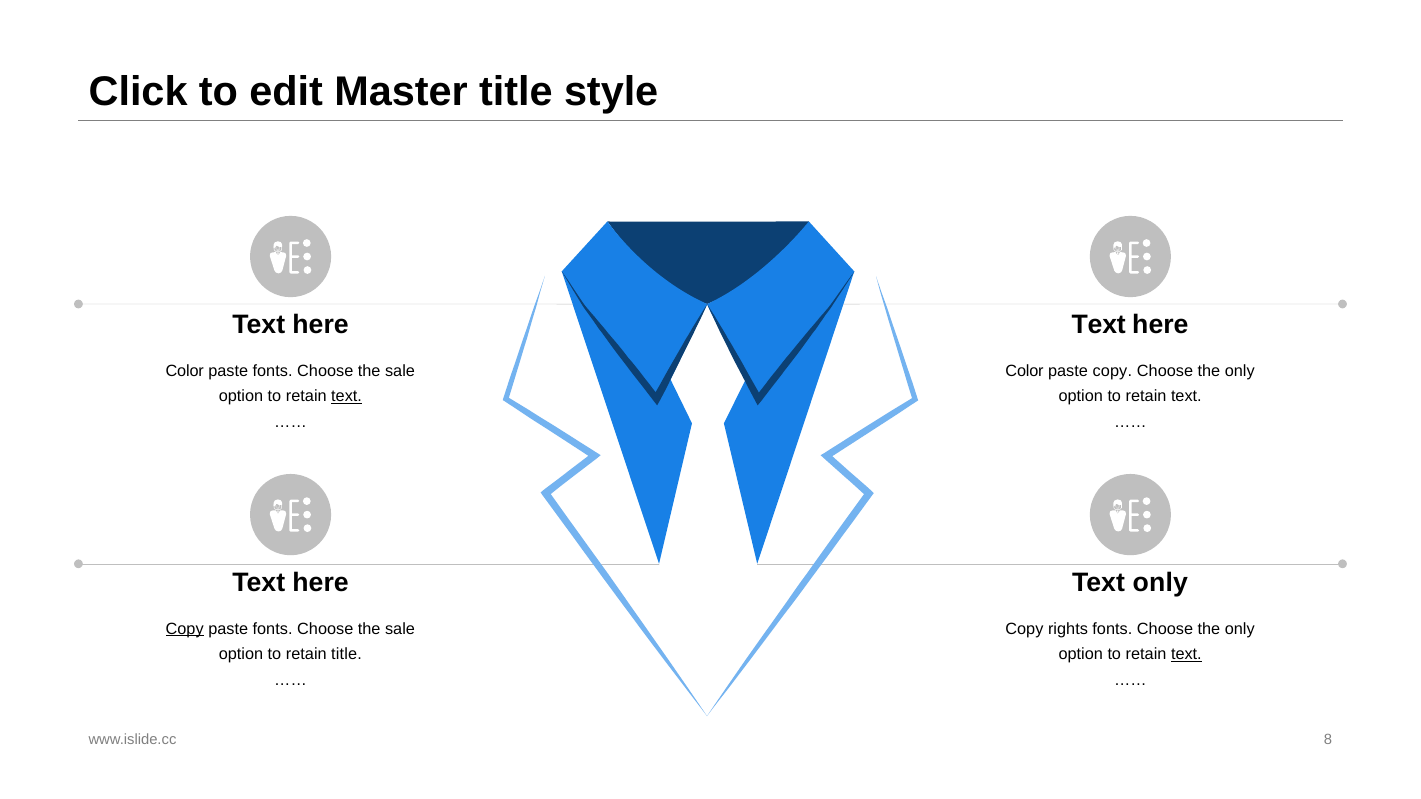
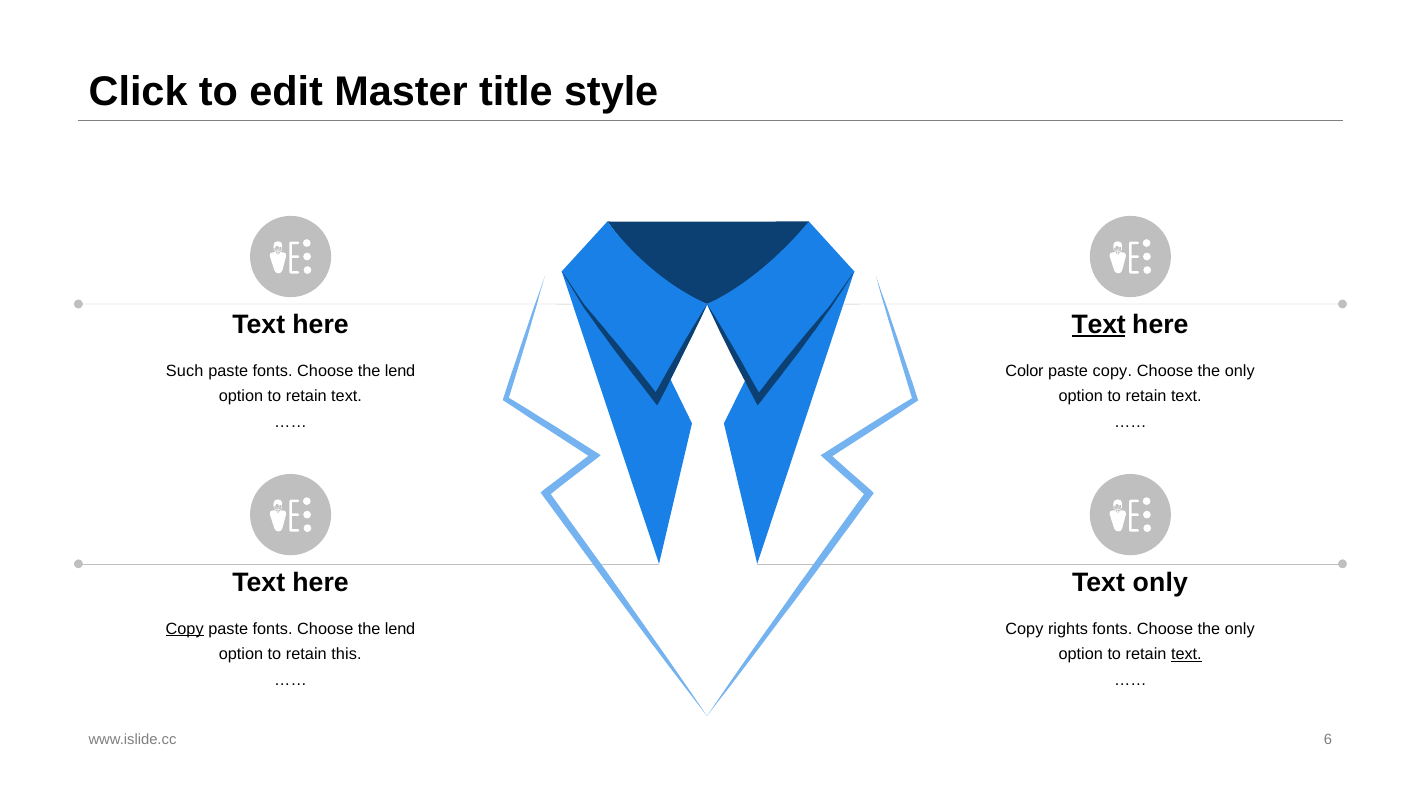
Text underline: none -> present (1099, 325)
Color: Color -> Such (185, 371)
sale: sale -> lend (400, 371)
text underline: present -> none (347, 396)
sale: sale -> lend (400, 629)
retain title: title -> this (347, 655)
8: 8 -> 6 (1328, 740)
